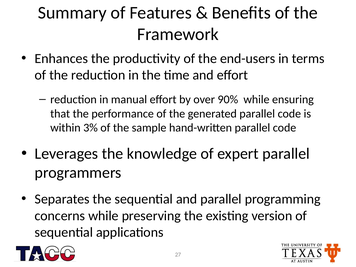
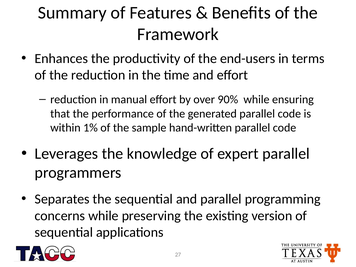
3%: 3% -> 1% (91, 128)
